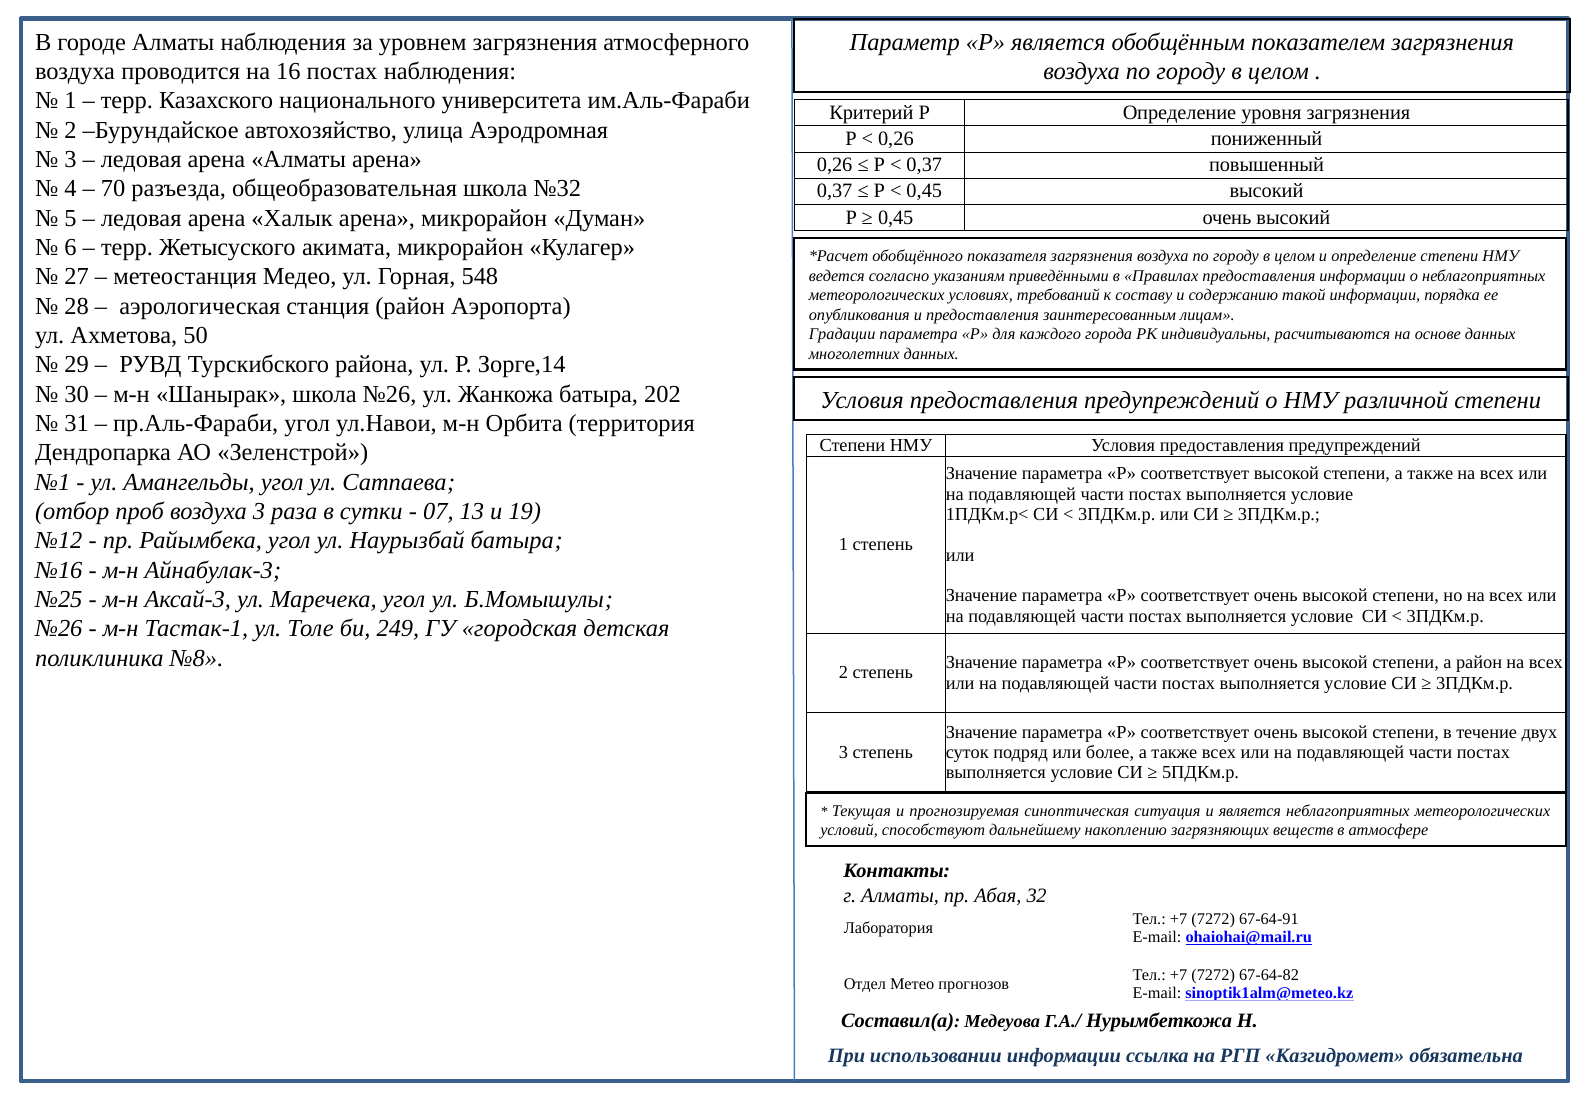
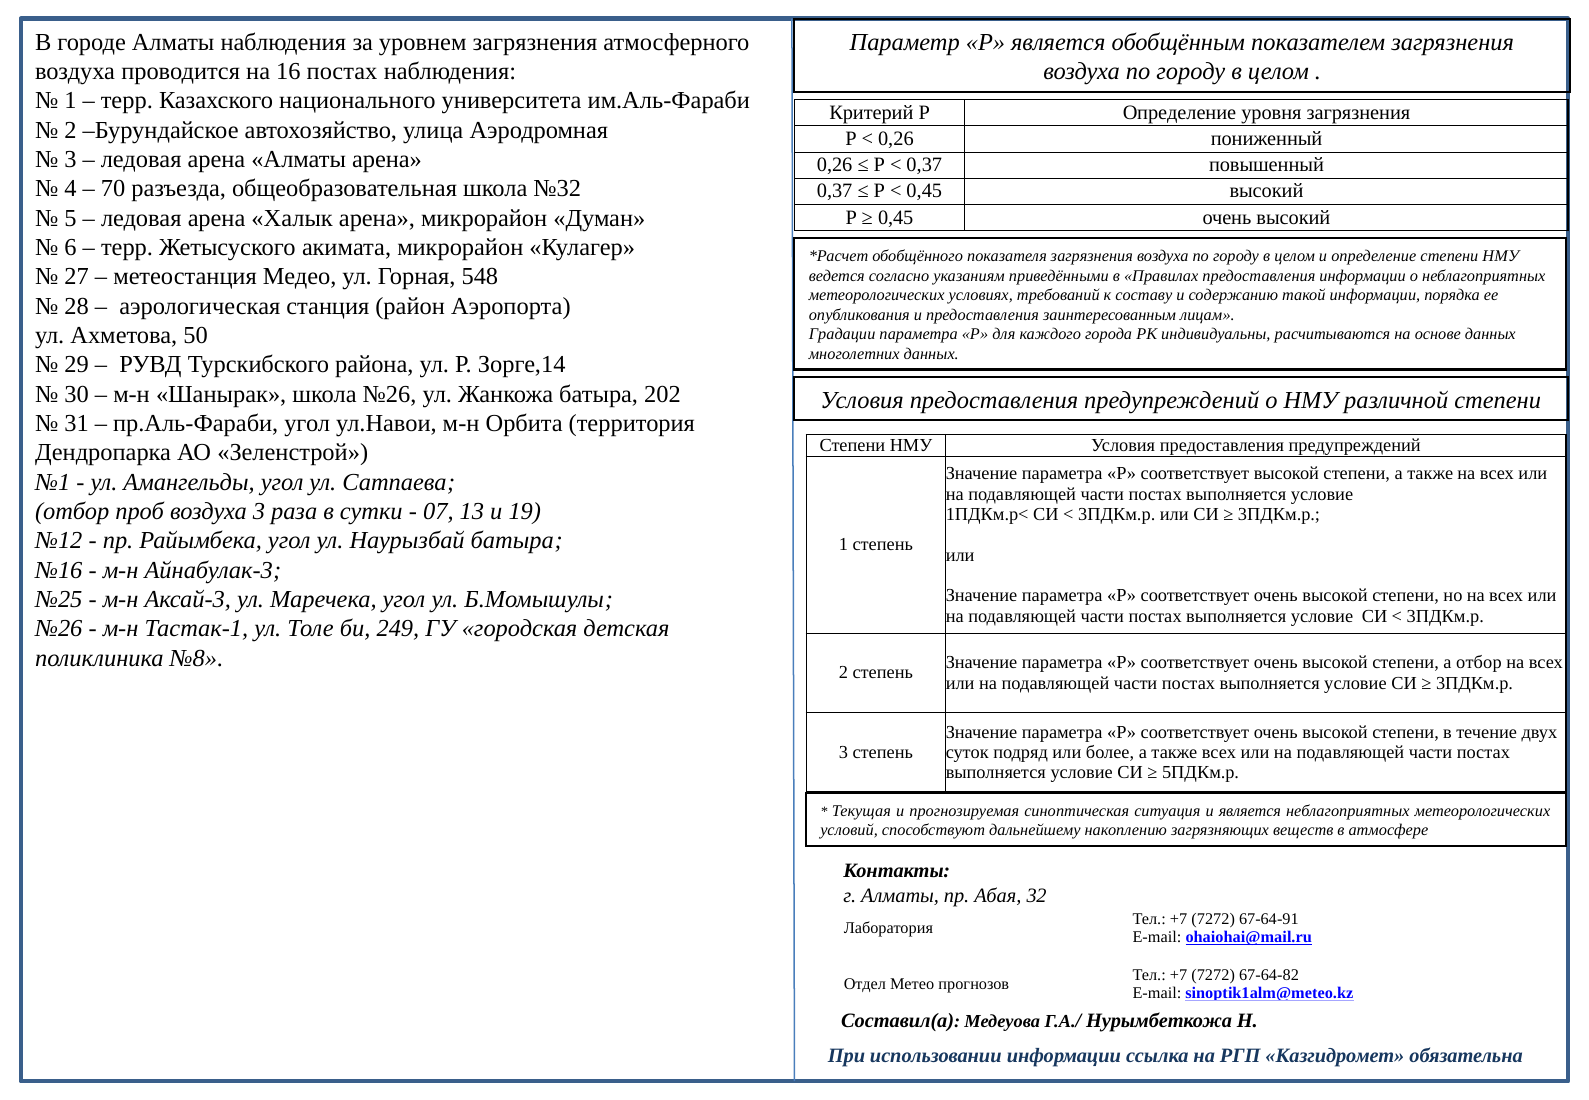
а район: район -> отбор (1479, 663)
